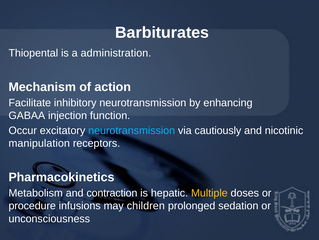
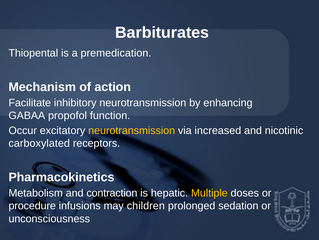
administration: administration -> premedication (116, 53)
injection: injection -> propofol (68, 115)
neurotransmission colour: light blue -> yellow (132, 130)
cautiously: cautiously -> increased (218, 130)
manipulation: manipulation -> carboxylated (39, 143)
